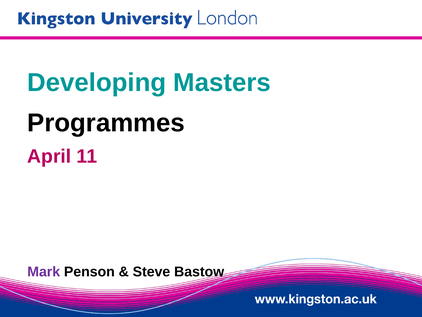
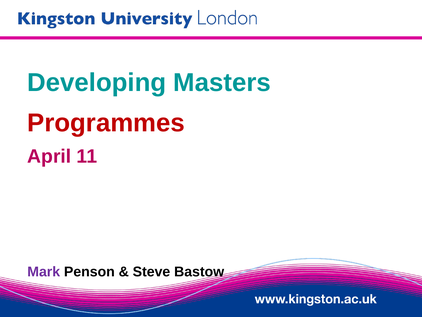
Programmes colour: black -> red (106, 123)
